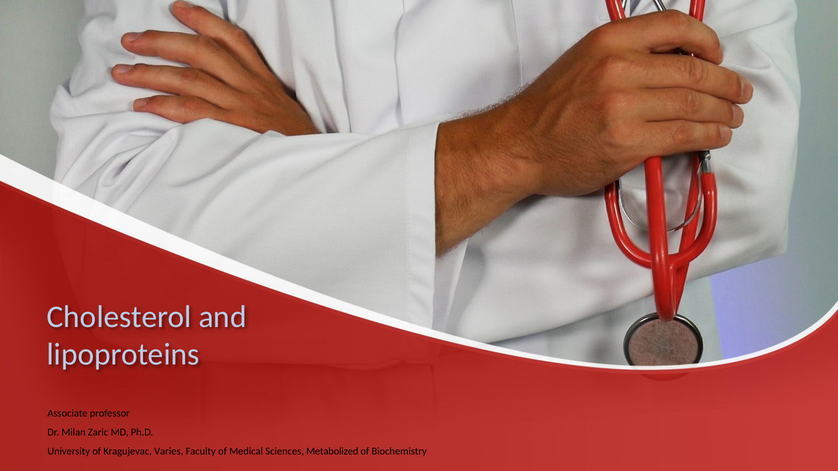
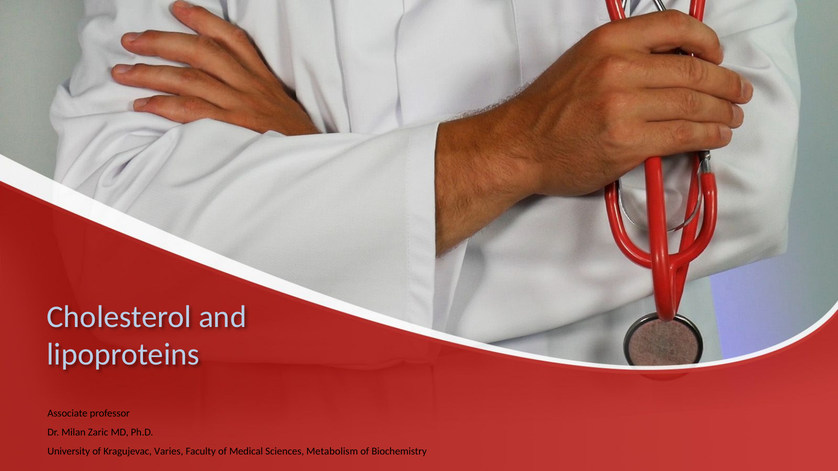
Metabolized: Metabolized -> Metabolism (332, 452)
